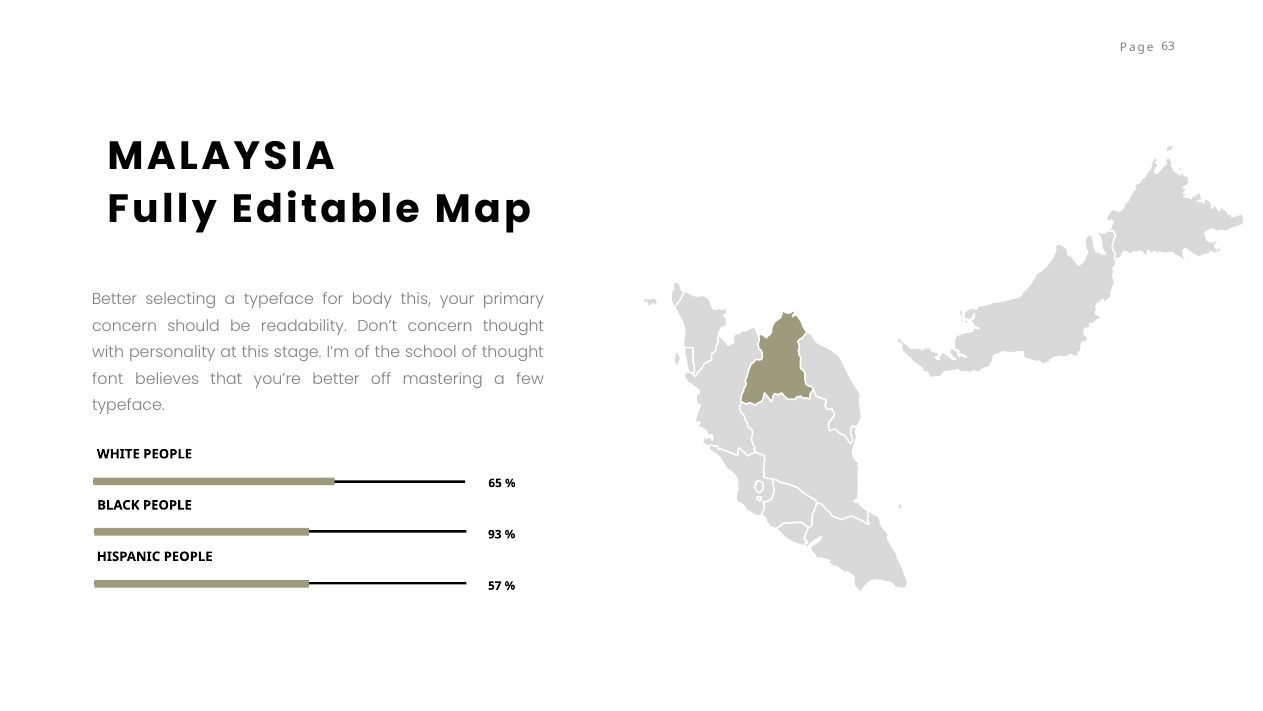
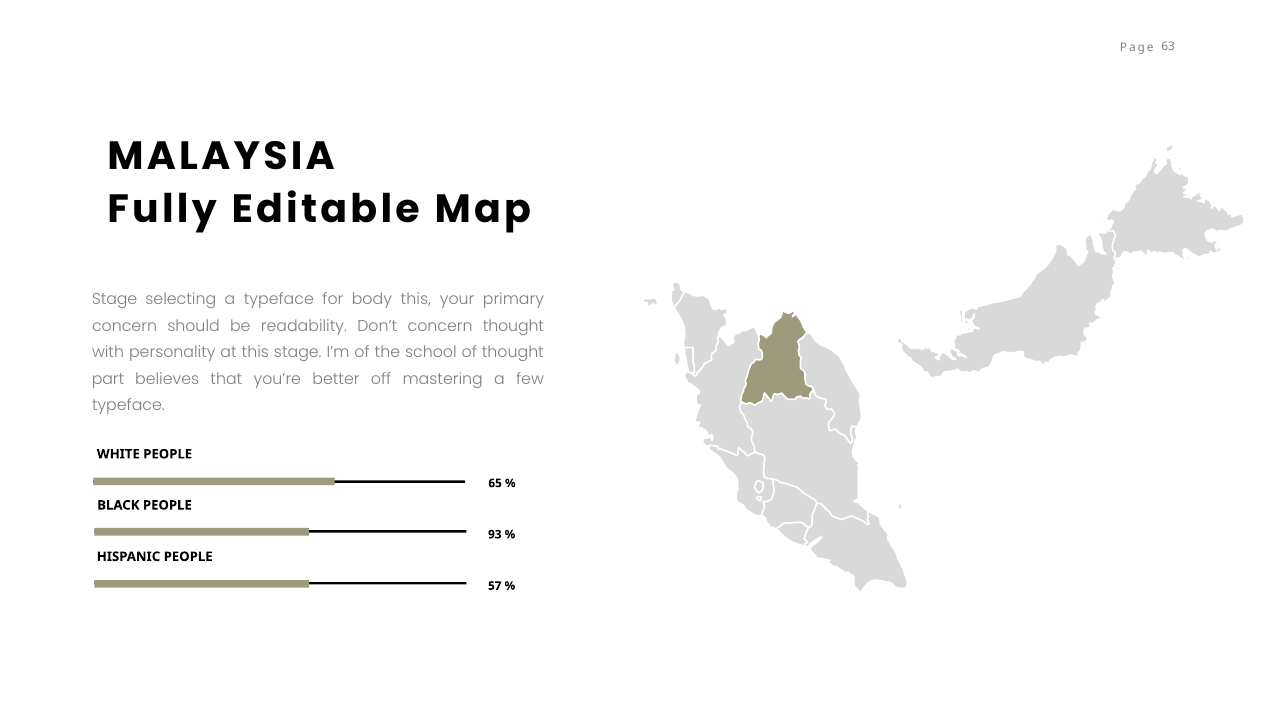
Better: Better -> Stage (115, 299)
font: font -> part (108, 379)
